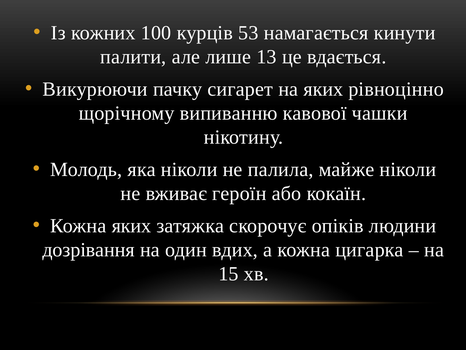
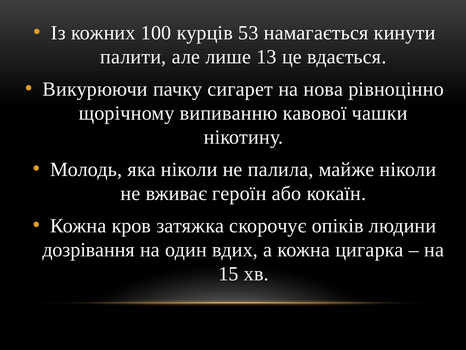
на яких: яких -> нова (323, 89)
Кожна яких: яких -> кров (131, 225)
